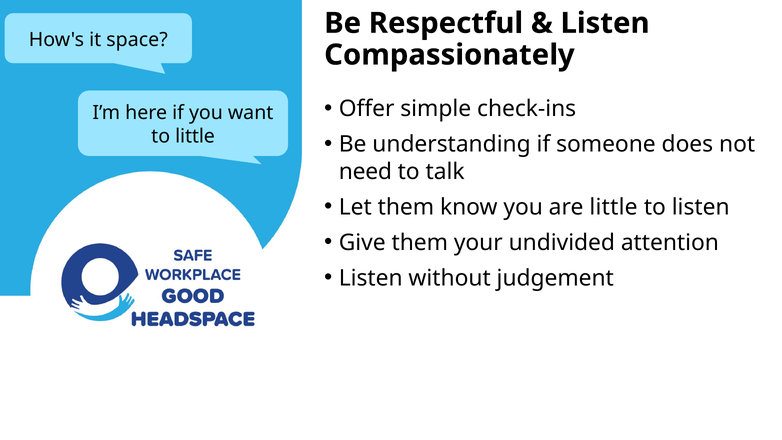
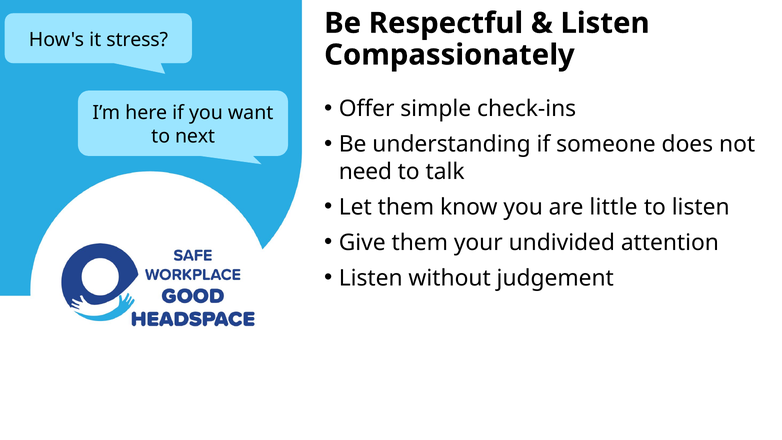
space: space -> stress (137, 40)
to little: little -> next (195, 136)
